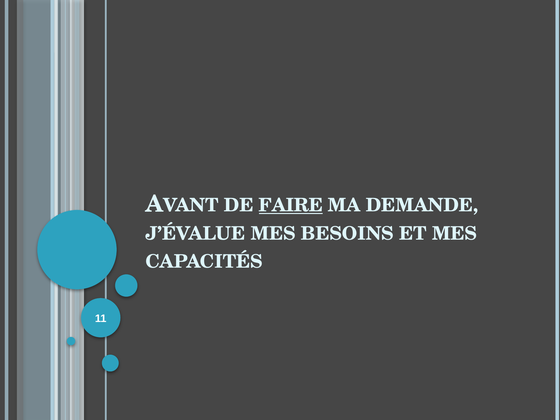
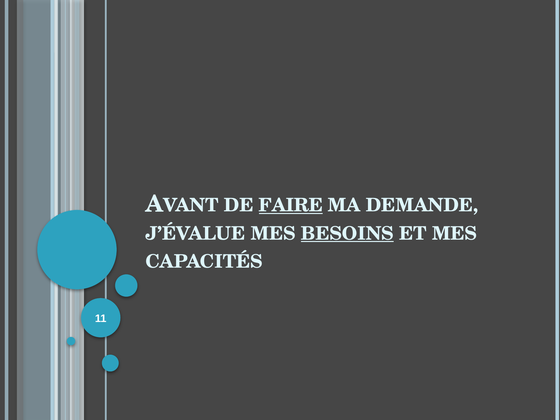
BESOINS underline: none -> present (347, 234)
